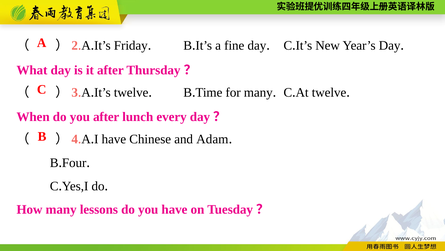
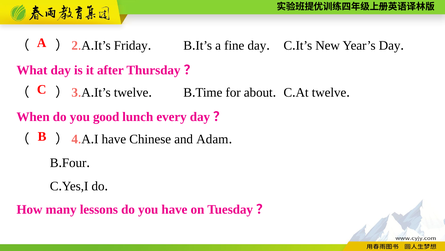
for many: many -> about (258, 92)
you after: after -> good (106, 117)
